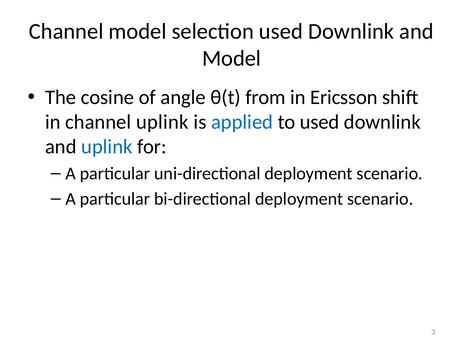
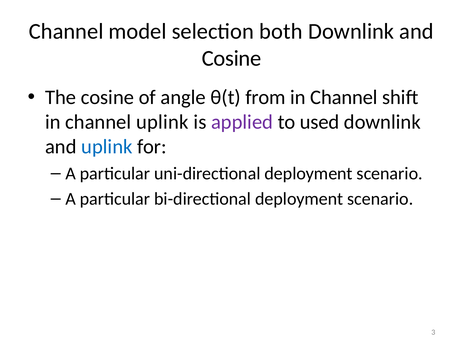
selection used: used -> both (281, 31)
Model: Model -> Cosine (232, 58)
Ericsson: Ericsson -> Channel (344, 97)
applied colour: blue -> purple (242, 122)
